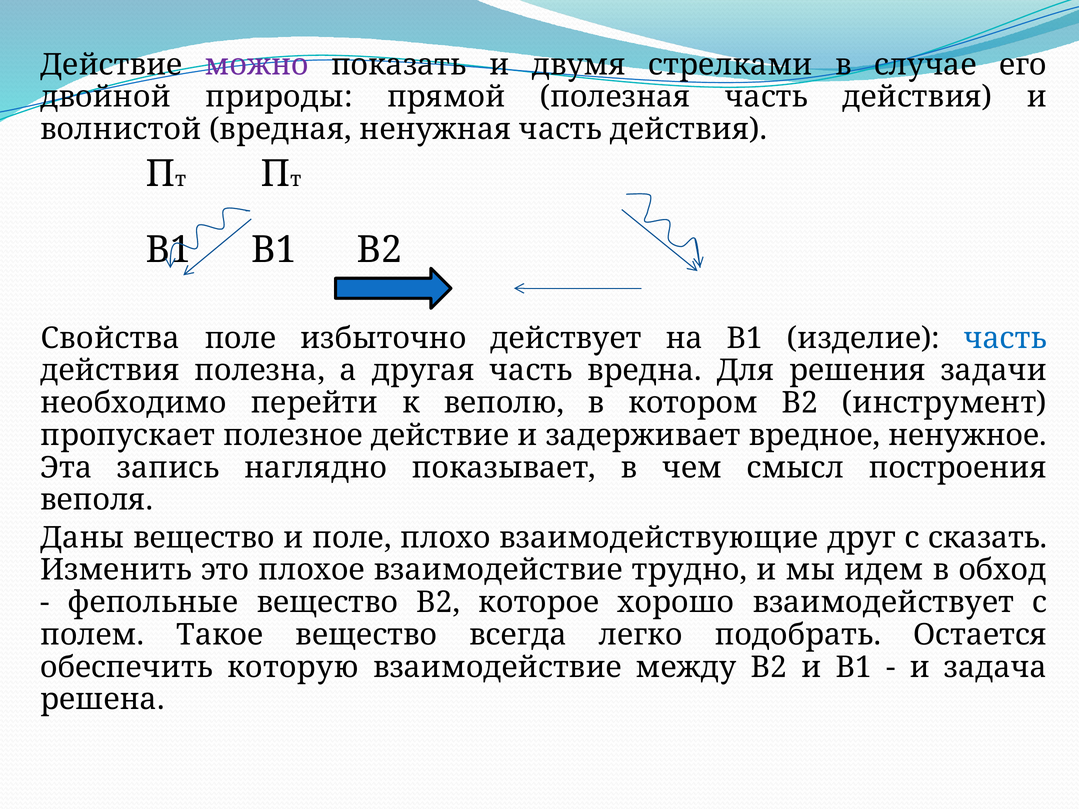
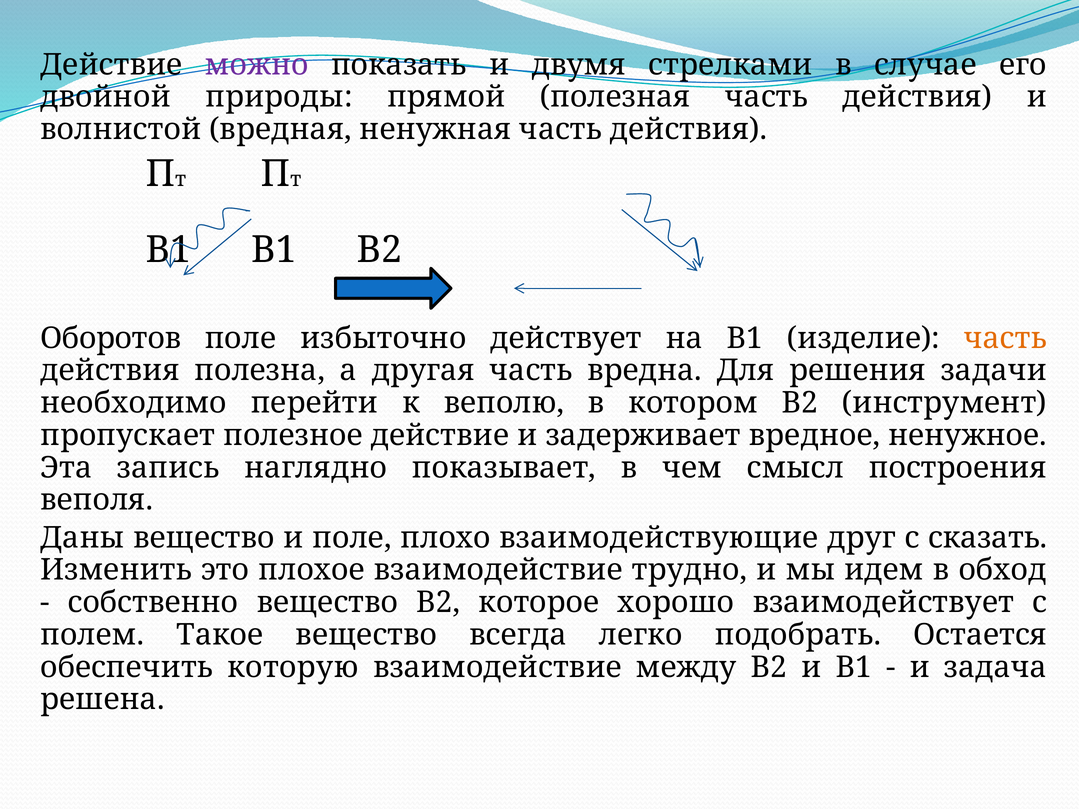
Свойства: Свойства -> Оборотов (111, 338)
часть colour: blue -> orange (1005, 338)
фепольные: фепольные -> собственно (153, 603)
